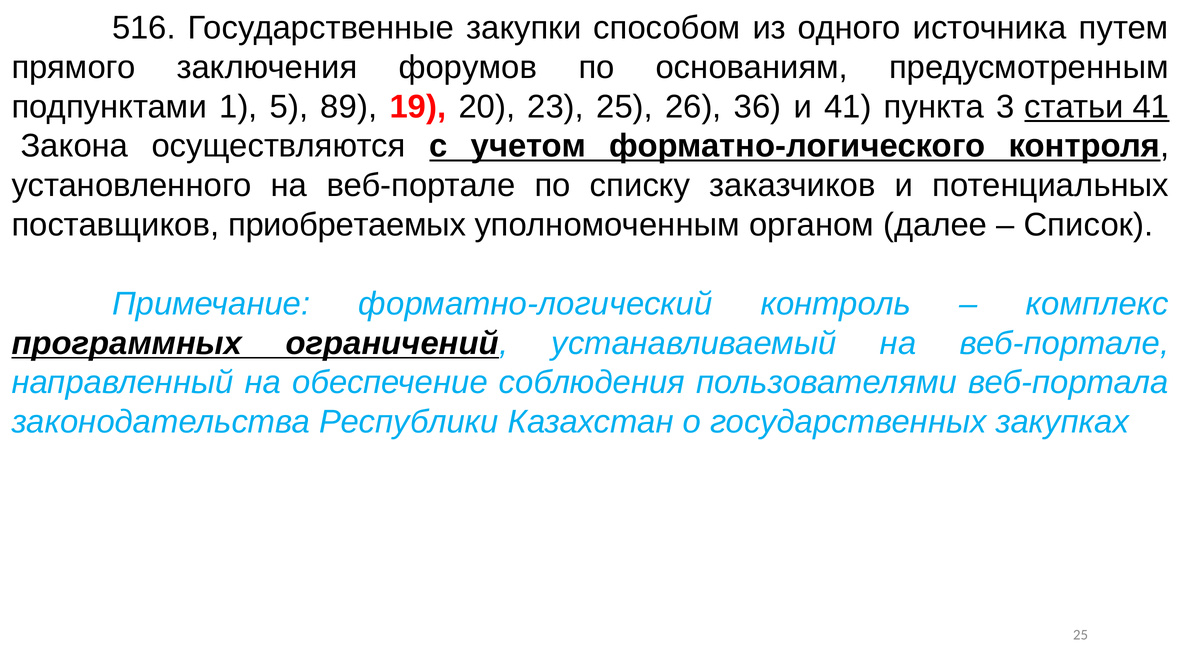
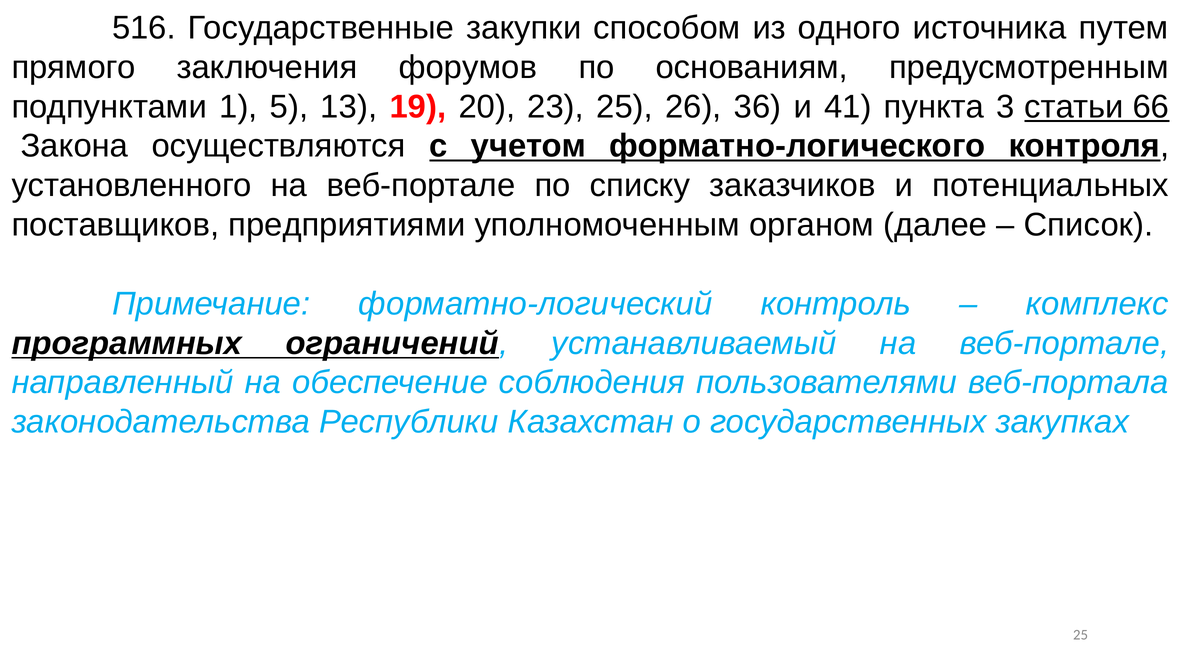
89: 89 -> 13 (349, 107)
статьи 41: 41 -> 66 (1151, 107)
приобретаемых: приобретаемых -> предприятиями (347, 225)
